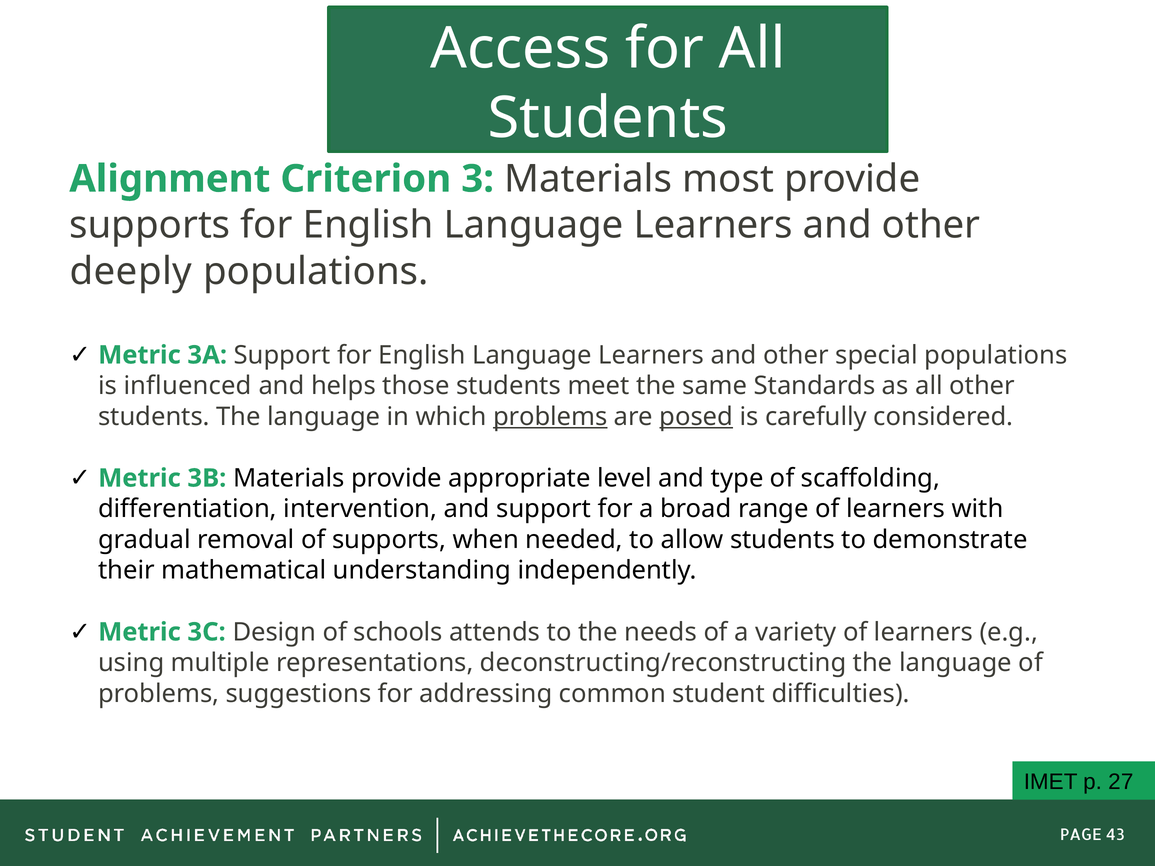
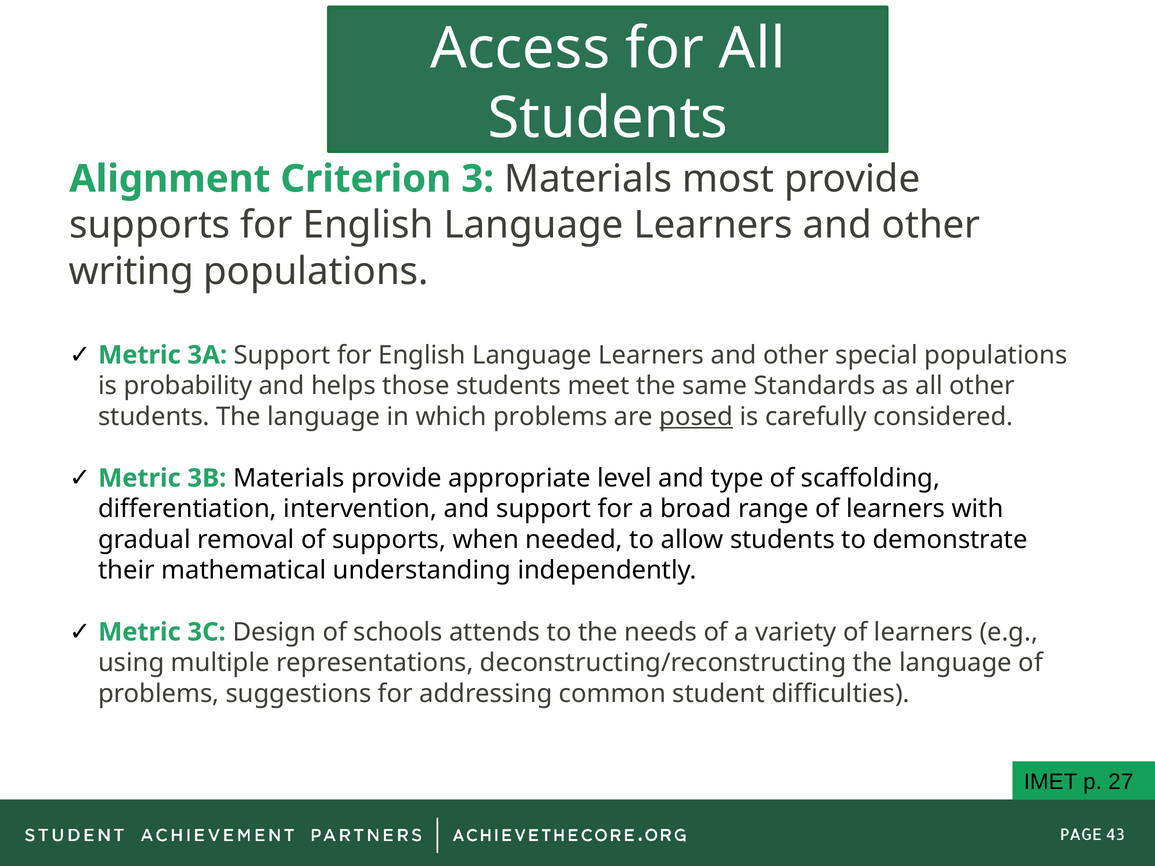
deeply: deeply -> writing (131, 271)
influenced: influenced -> probability (188, 386)
problems underline: present -> none (550, 417)
